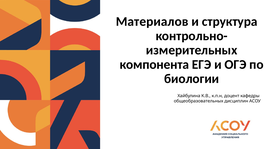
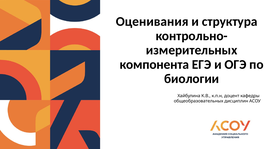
Материалов: Материалов -> Оценивания (152, 22)
